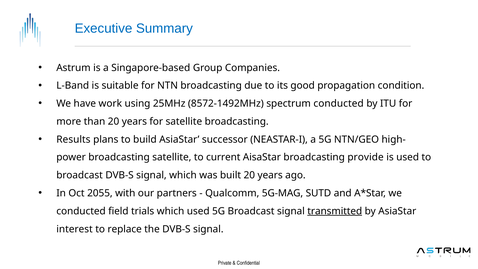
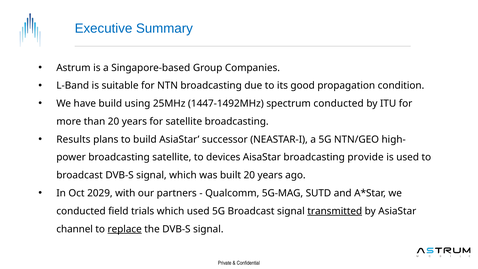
have work: work -> build (110, 104)
8572-1492MHz: 8572-1492MHz -> 1447-1492MHz (226, 104)
current: current -> devices (223, 157)
2055: 2055 -> 2029 (100, 193)
interest: interest -> channel (75, 229)
replace underline: none -> present (125, 229)
